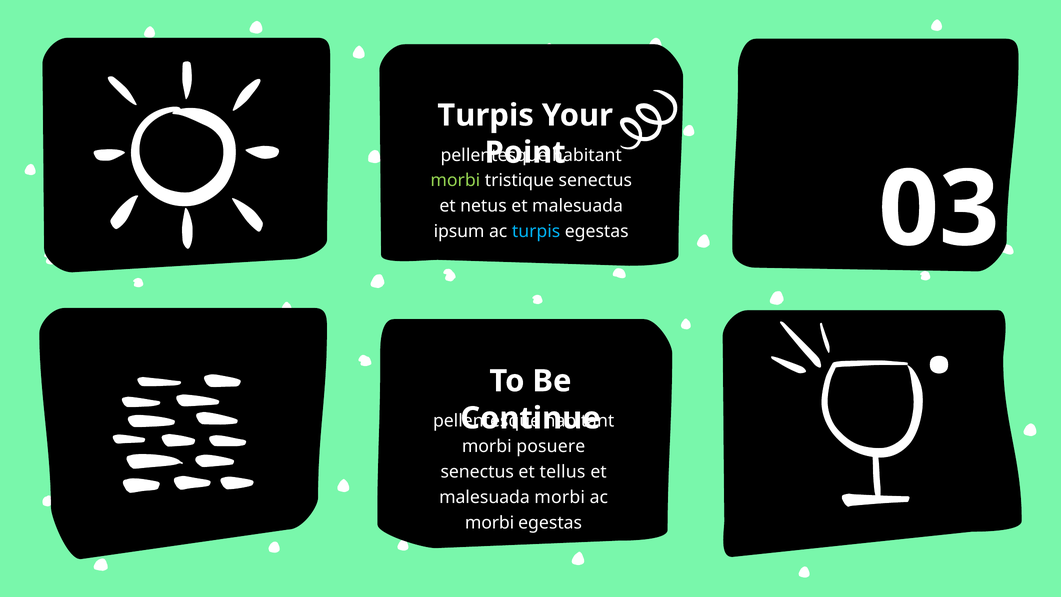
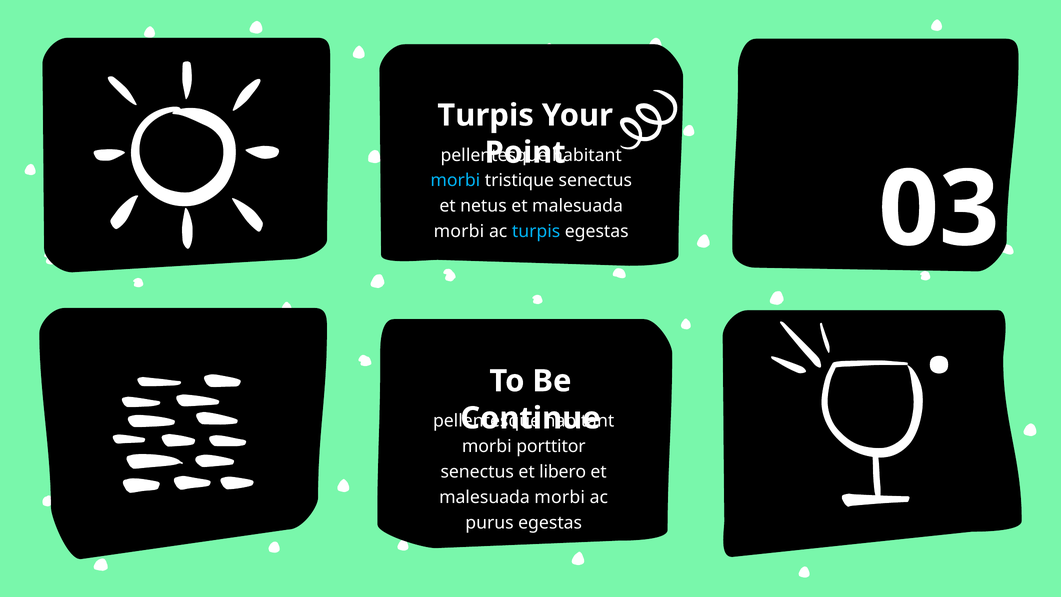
morbi colour: light green -> light blue (455, 181)
ipsum: ipsum -> morbi (459, 231)
posuere: posuere -> porttitor (551, 446)
tellus: tellus -> libero (563, 472)
morbi: morbi -> purus (490, 523)
